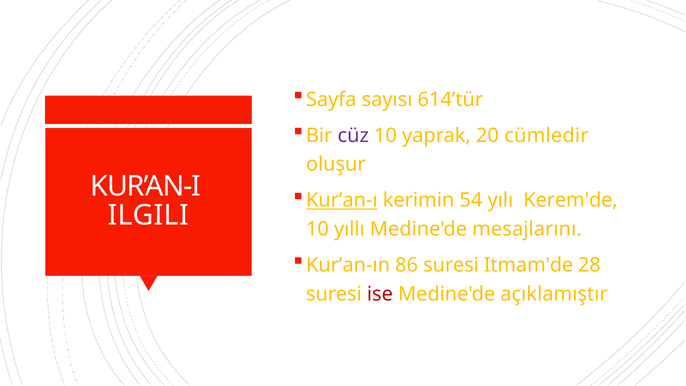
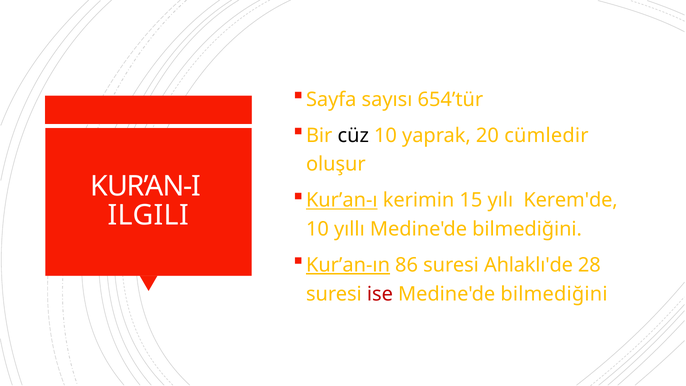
614’tür: 614’tür -> 654’tür (450, 99)
cüz colour: purple -> black (353, 135)
54: 54 -> 15 (471, 200)
yıllı Medine'de mesajlarını: mesajlarını -> bilmediğini (527, 229)
Kur’an-ın underline: none -> present (348, 265)
Itmam'de: Itmam'de -> Ahlaklı'de (529, 265)
açıklamıştır: açıklamıştır -> bilmediğini (554, 294)
